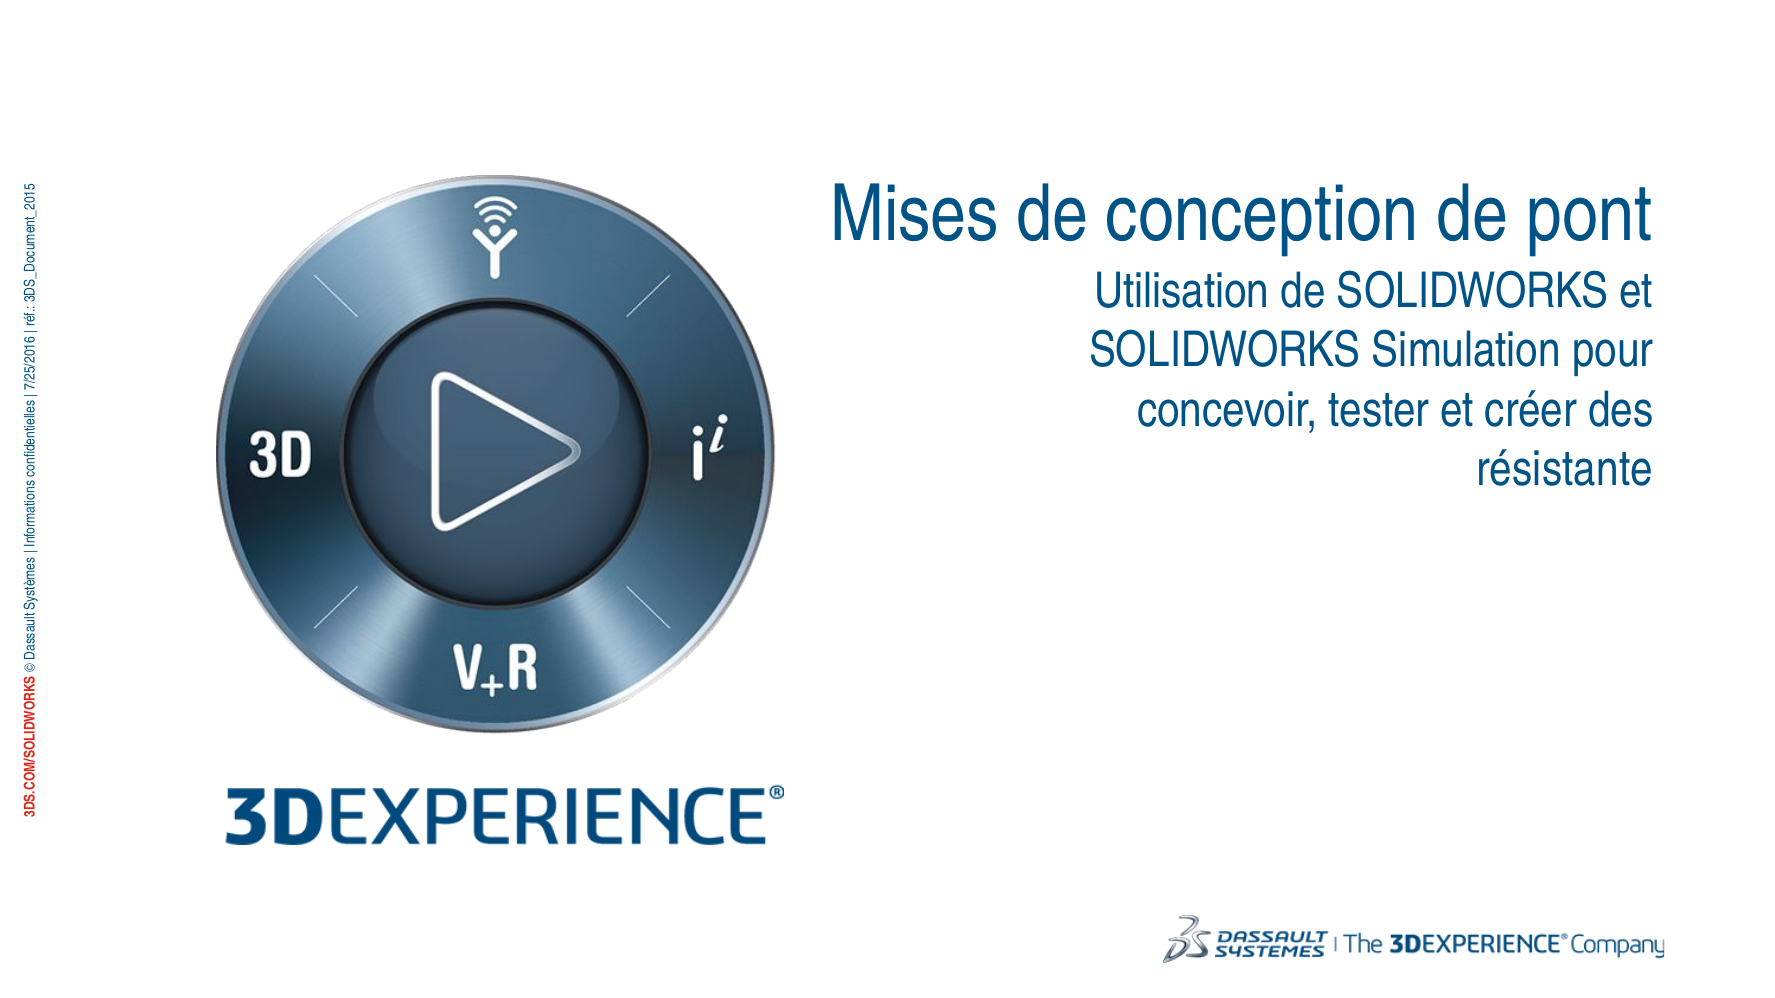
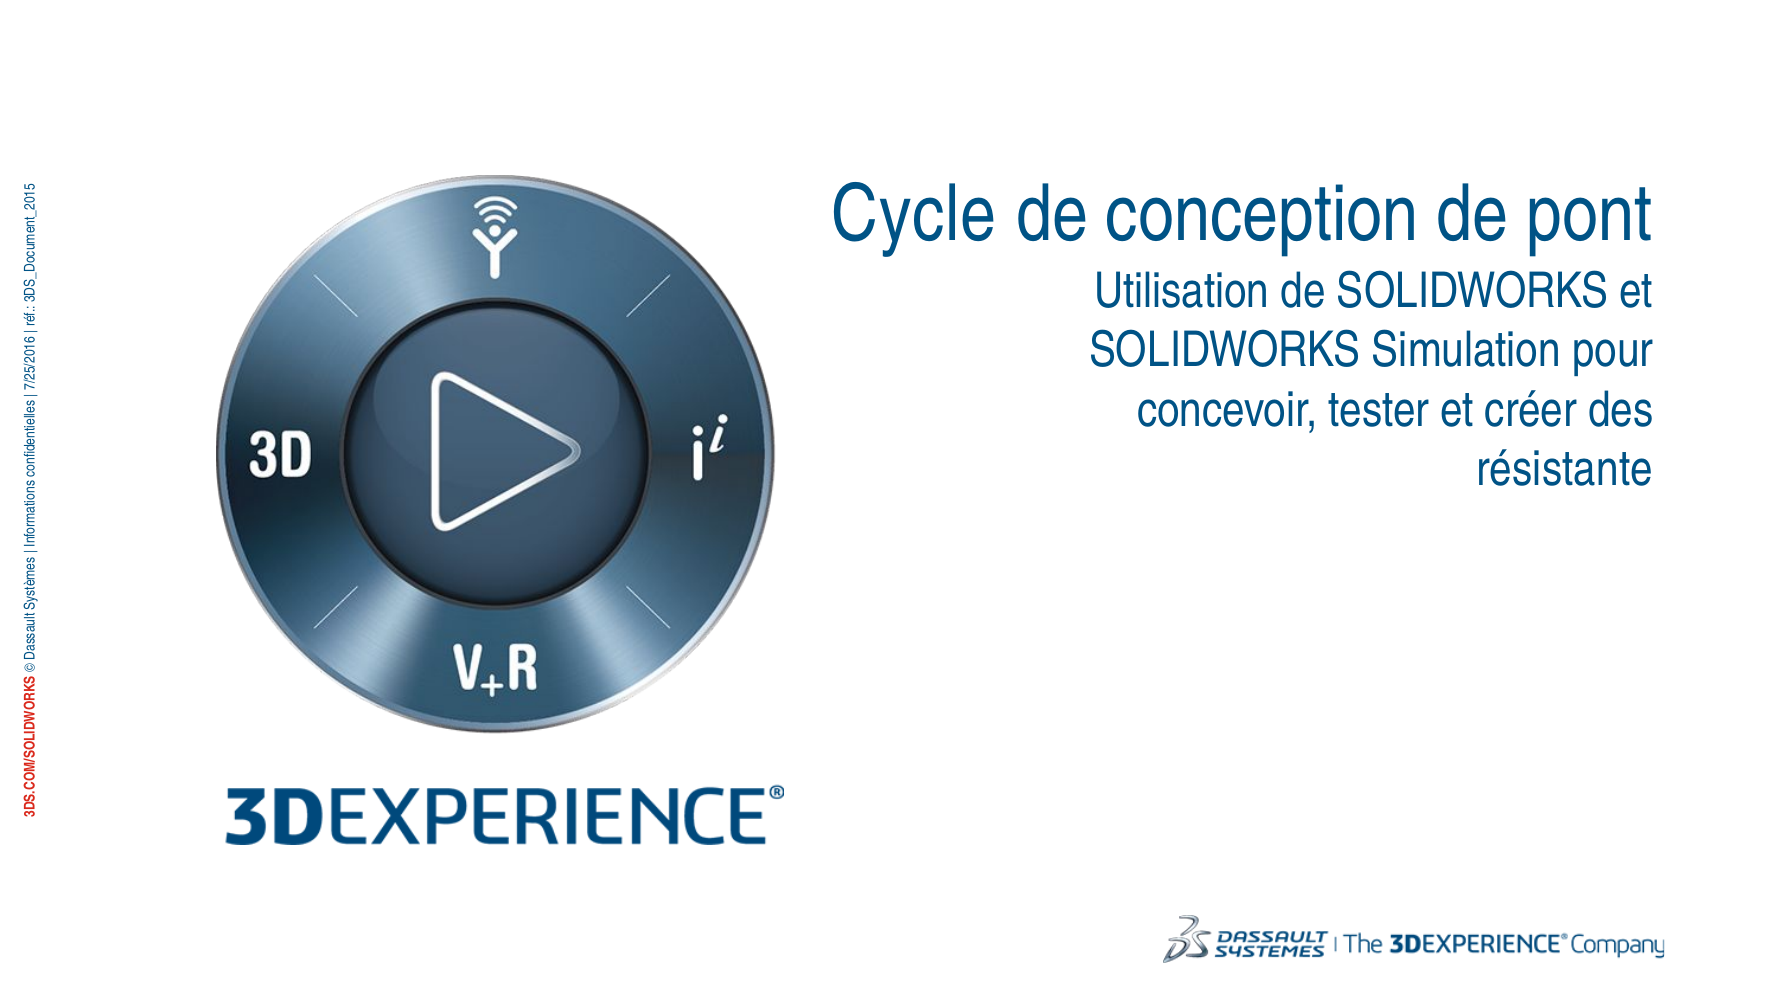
Mises: Mises -> Cycle (914, 215)
